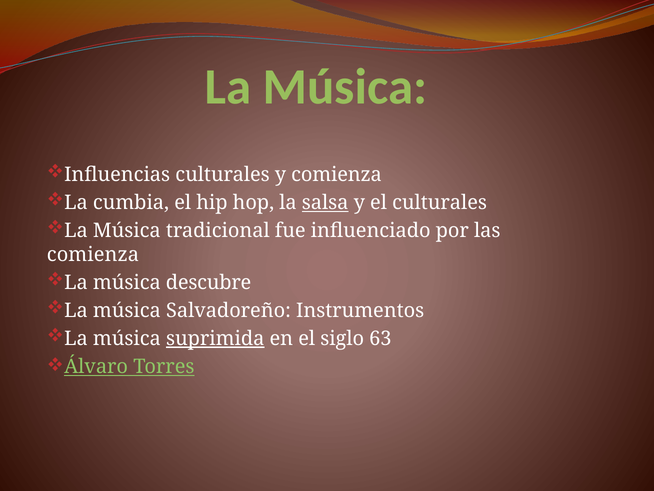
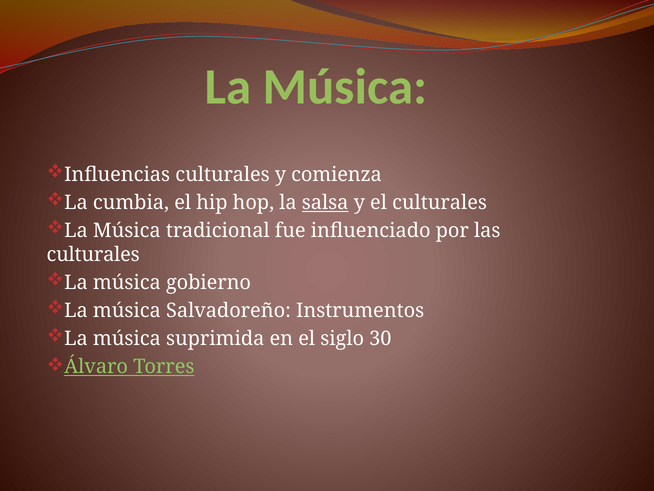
comienza: comienza -> culturales (93, 254)
descubre: descubre -> gobierno (209, 282)
suprimida underline: present -> none (215, 338)
63: 63 -> 30 (380, 338)
